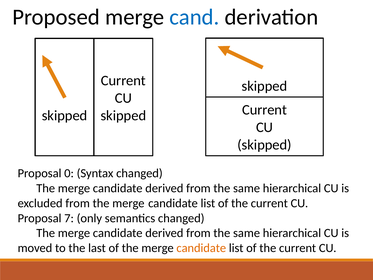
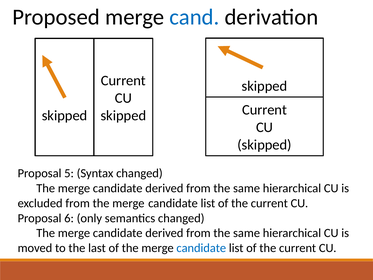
0: 0 -> 5 (69, 173)
7: 7 -> 6 (69, 218)
candidate colour: orange -> blue (201, 248)
